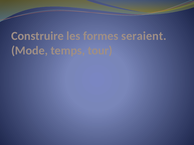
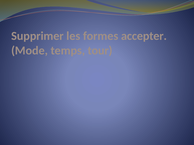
Construire: Construire -> Supprimer (37, 36)
seraient: seraient -> accepter (144, 36)
